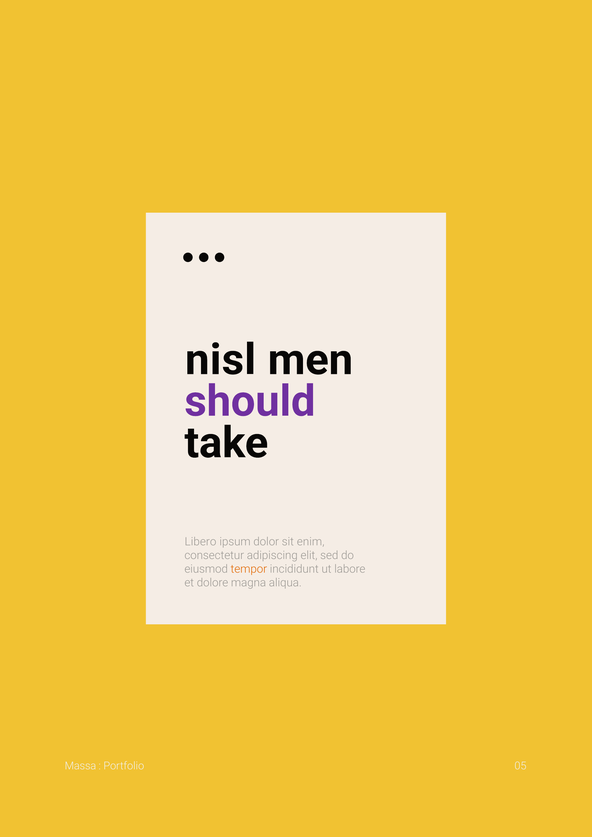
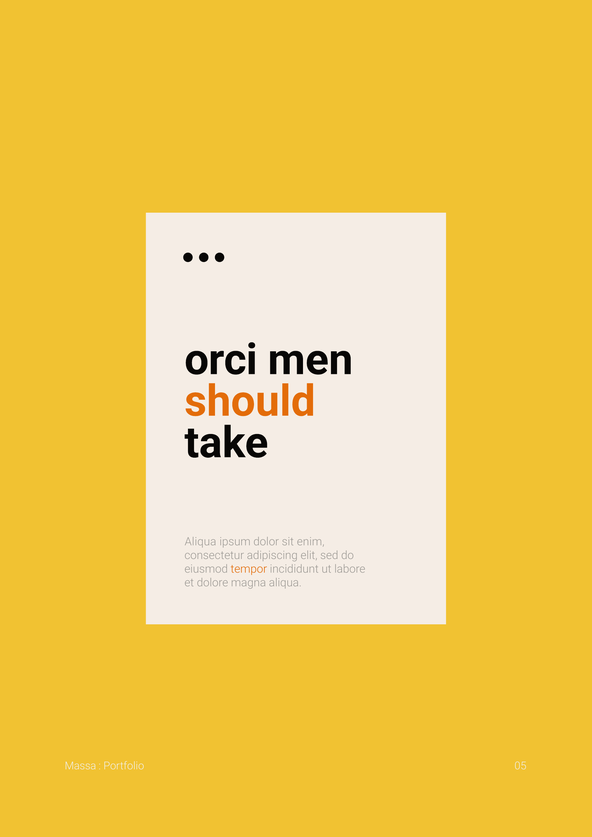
nisl: nisl -> orci (221, 360)
should colour: purple -> orange (250, 401)
Libero: Libero -> Aliqua (200, 542)
